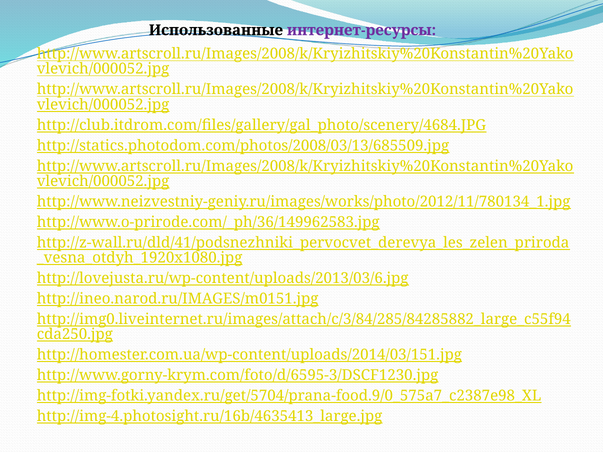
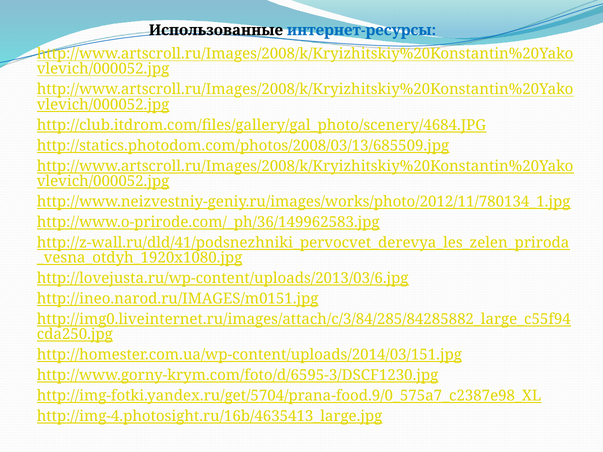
интернет-ресурсы colour: purple -> blue (362, 30)
